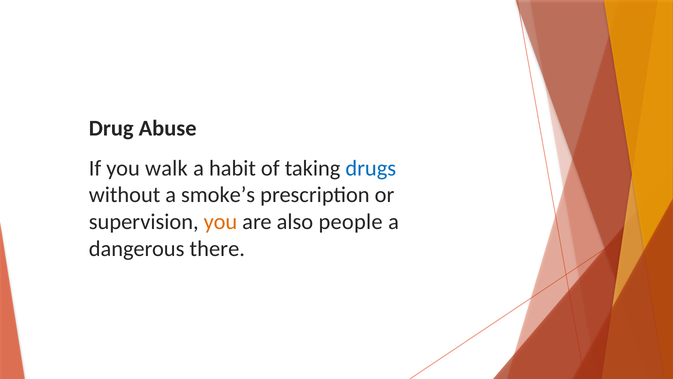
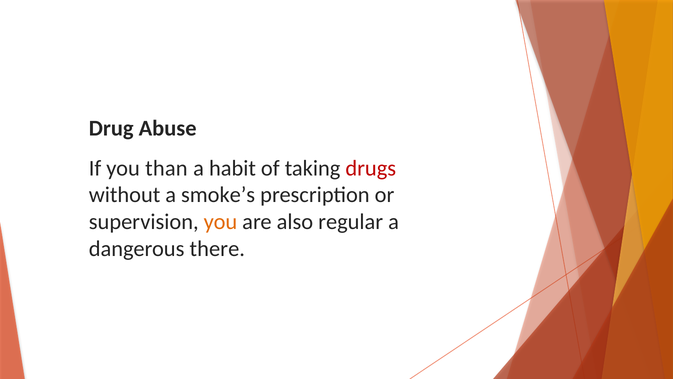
walk: walk -> than (166, 168)
drugs colour: blue -> red (371, 168)
people: people -> regular (351, 222)
